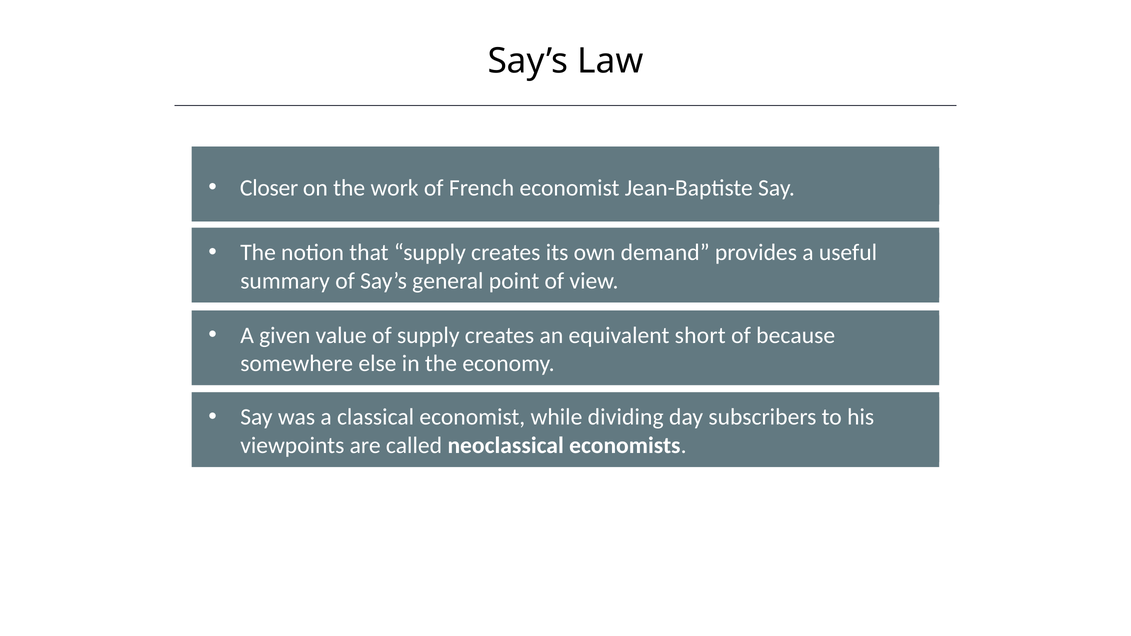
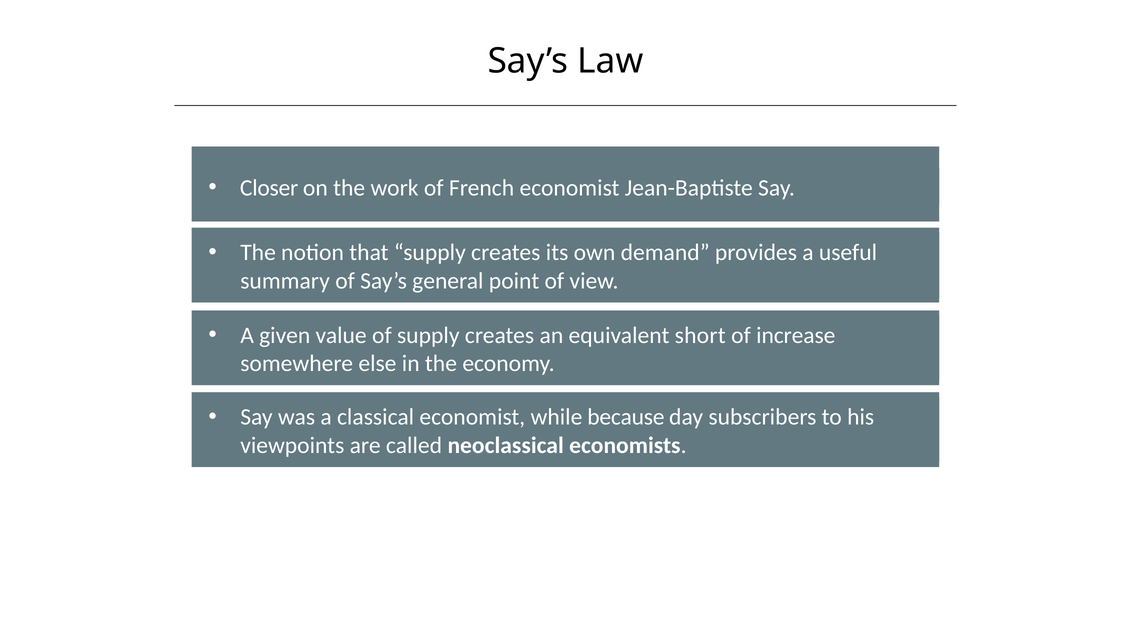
because: because -> increase (796, 335)
dividing: dividing -> because (626, 417)
